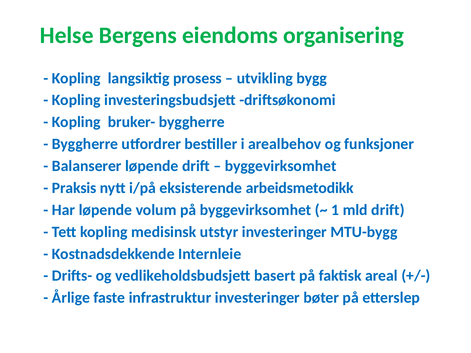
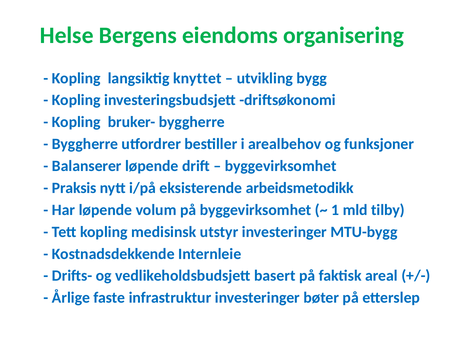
prosess: prosess -> knyttet (197, 78)
mld drift: drift -> tilby (388, 210)
